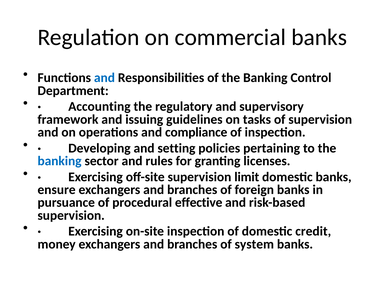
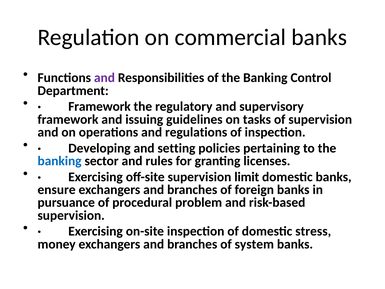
and colour: blue -> purple (104, 78)
Accounting: Accounting -> Framework (100, 106)
compliance: compliance -> regulations (196, 132)
effective: effective -> problem (199, 202)
credit: credit -> stress (313, 231)
